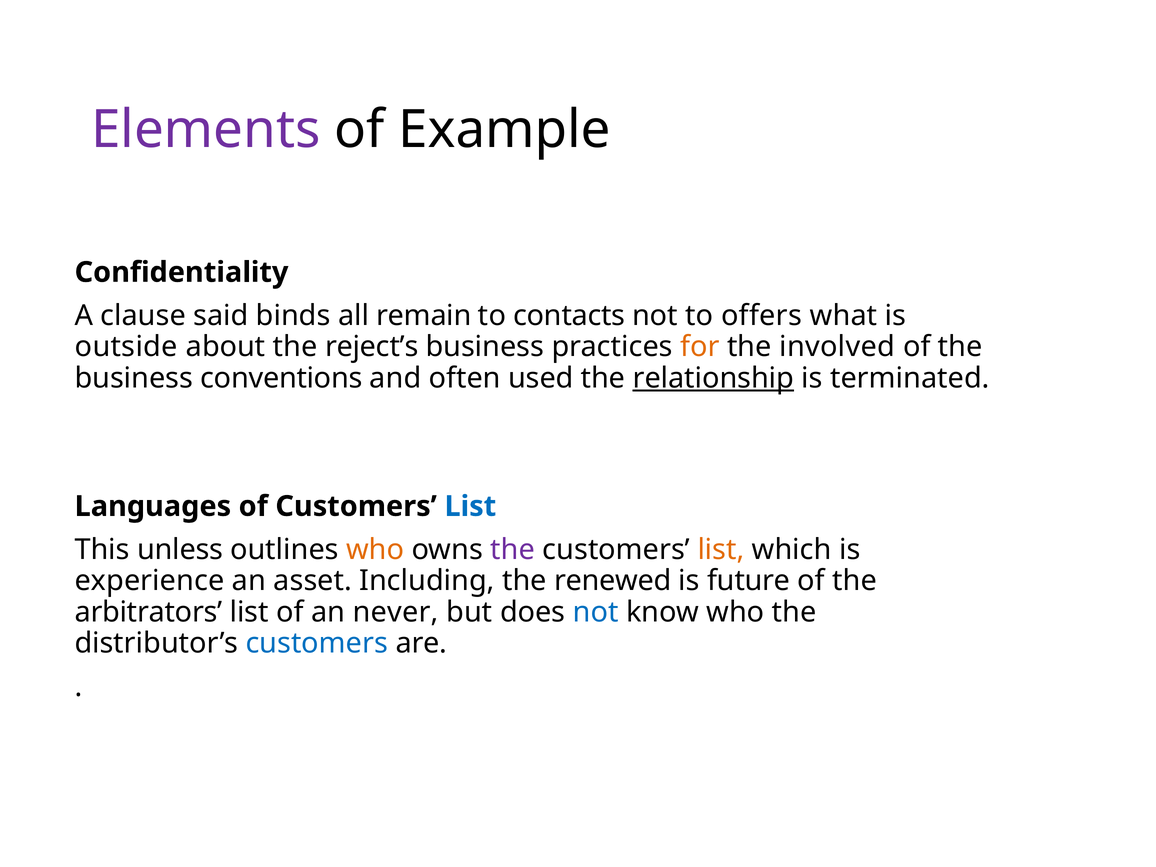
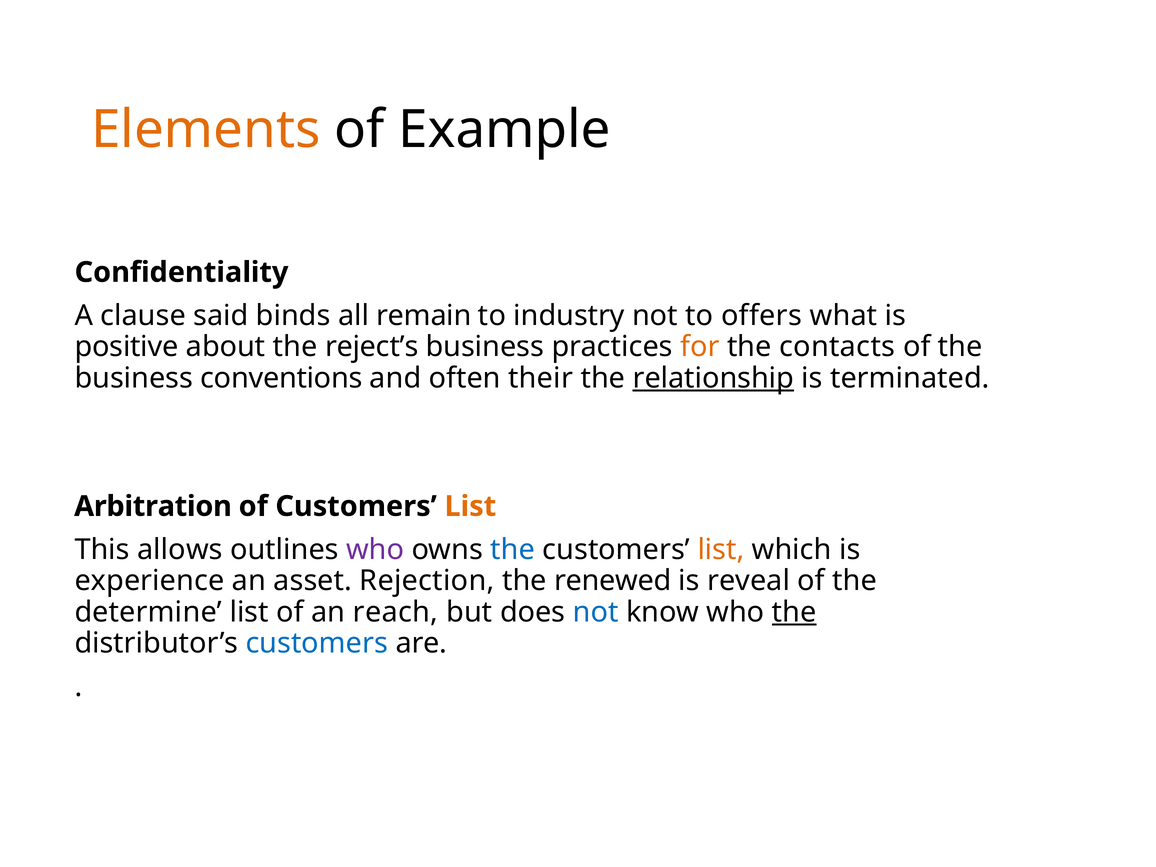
Elements colour: purple -> orange (206, 130)
contacts: contacts -> industry (569, 316)
outside: outside -> positive (127, 347)
involved: involved -> contacts (837, 347)
used: used -> their (541, 378)
Languages: Languages -> Arbitration (153, 506)
List colour: blue -> orange (470, 506)
unless: unless -> allows (180, 550)
who colour: orange -> purple (375, 550)
the colour: purple -> blue (513, 550)
Including: Including -> Rejection (427, 581)
future: future -> reveal (749, 581)
arbitrators: arbitrators -> determine (148, 612)
never: never -> reach (396, 612)
the underline: none -> present (794, 612)
